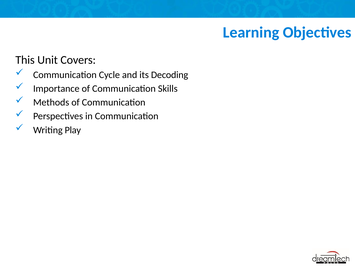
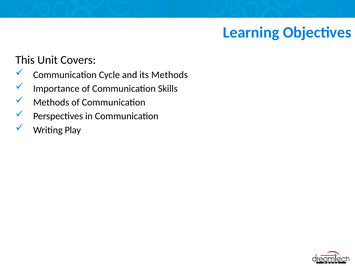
its Decoding: Decoding -> Methods (170, 75)
